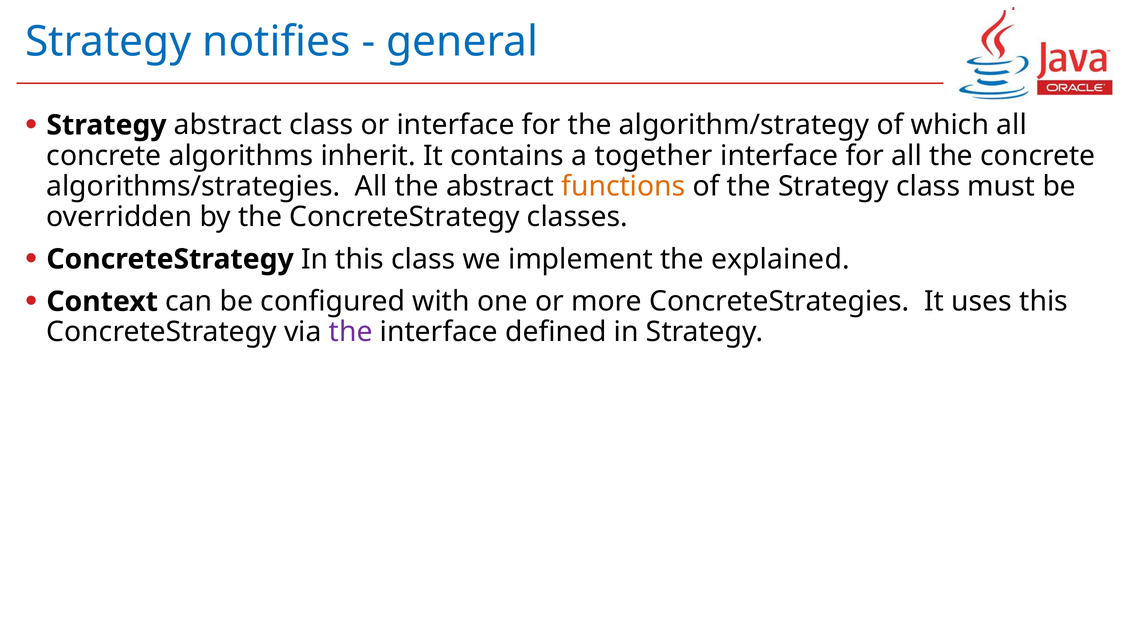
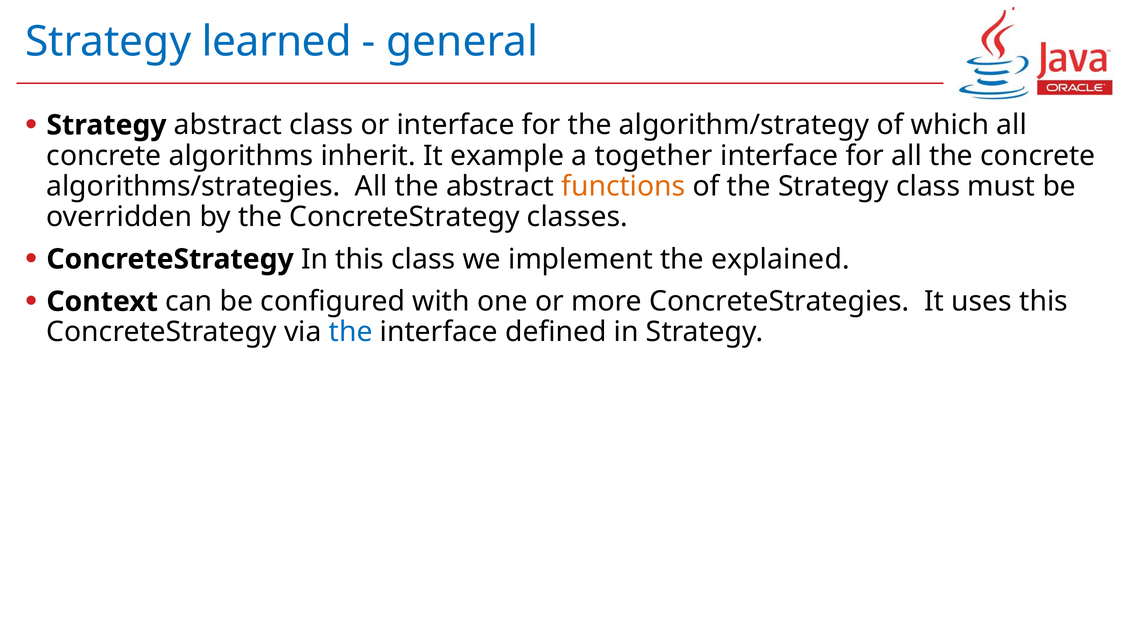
notifies: notifies -> learned (277, 42)
contains: contains -> example (507, 156)
the colour: purple -> blue (351, 332)
